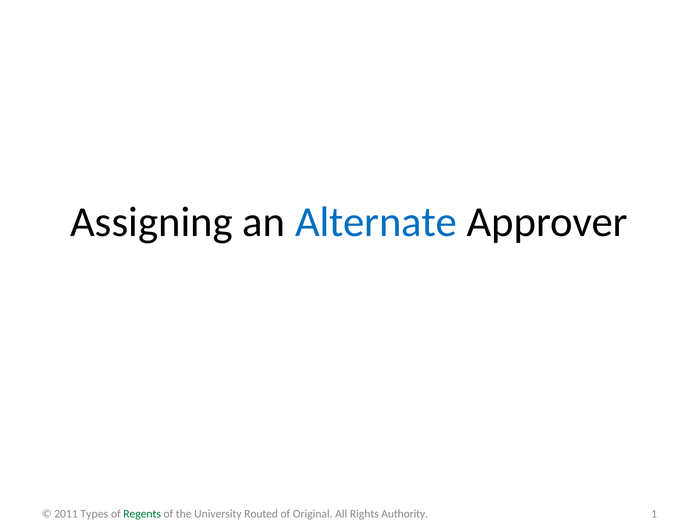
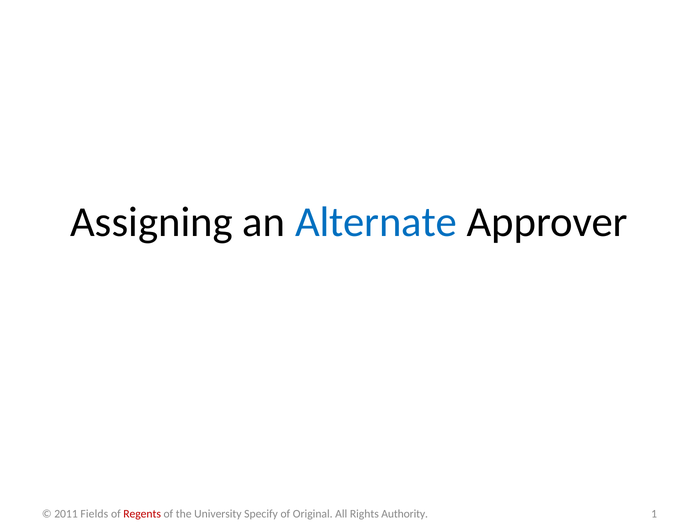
Types: Types -> Fields (94, 514)
Regents colour: green -> red (142, 514)
Routed: Routed -> Specify (261, 514)
